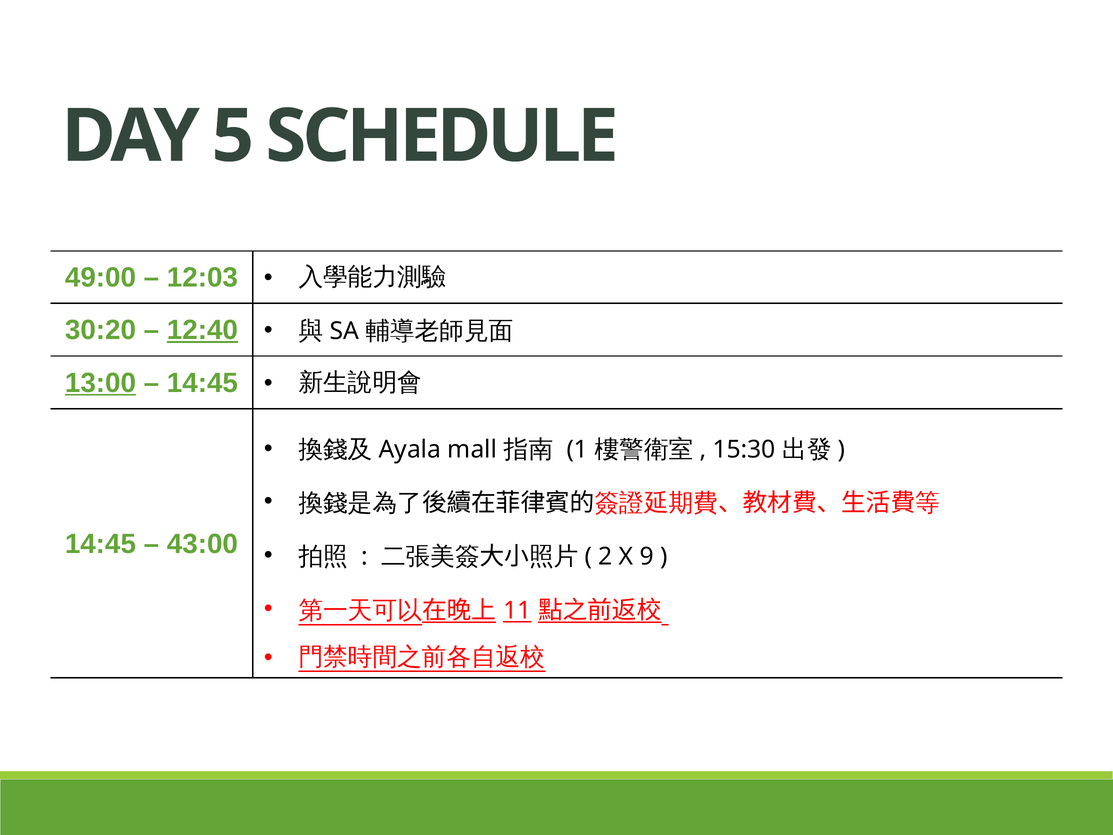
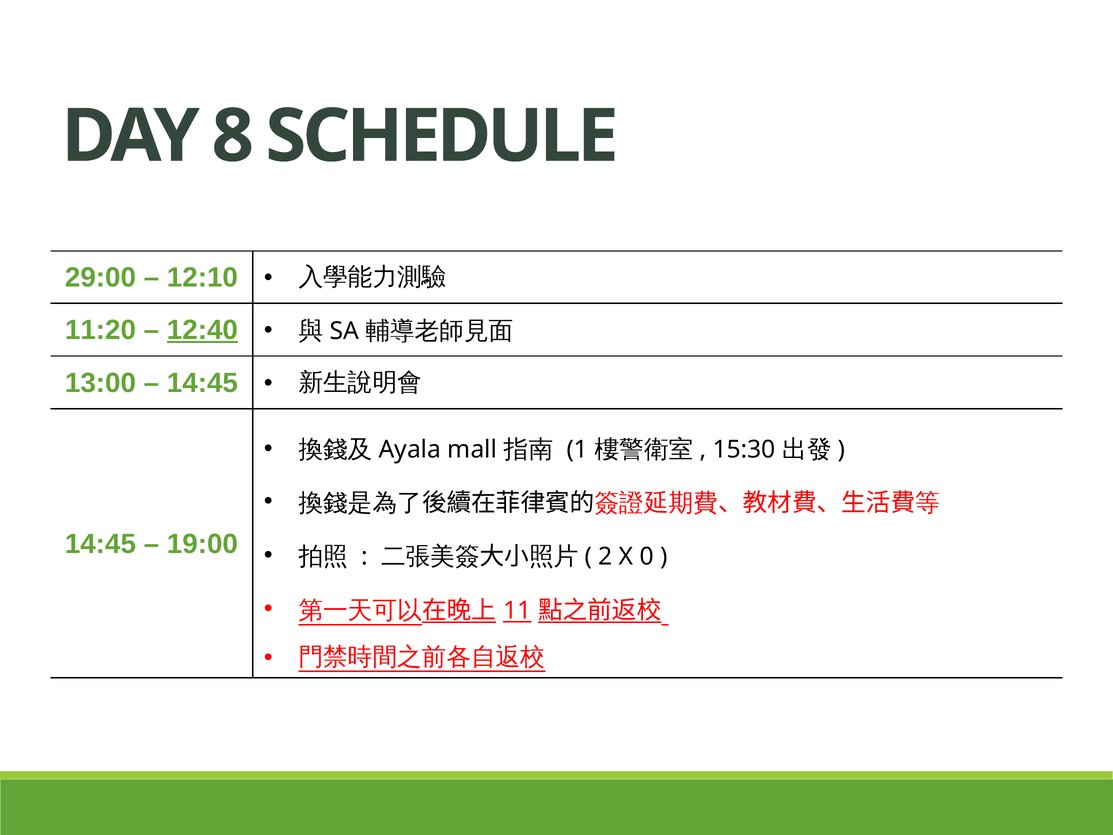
5: 5 -> 8 (233, 136)
49:00: 49:00 -> 29:00 (100, 277)
12:03: 12:03 -> 12:10 (202, 277)
30:20: 30:20 -> 11:20 (100, 330)
13:00 underline: present -> none (100, 383)
43:00: 43:00 -> 19:00 (202, 544)
9: 9 -> 0 (647, 557)
